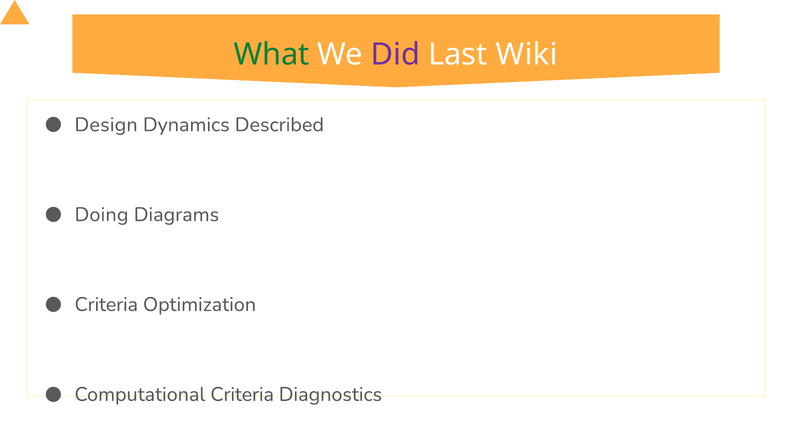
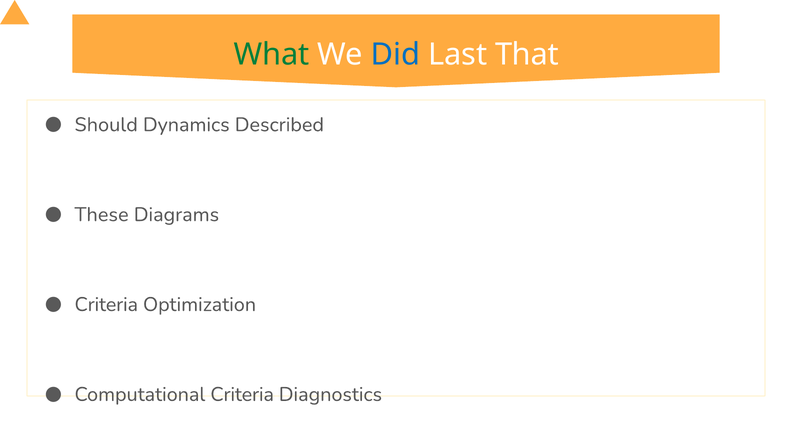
Did colour: purple -> blue (395, 55)
Wiki: Wiki -> That (527, 55)
Design: Design -> Should (106, 125)
Doing: Doing -> These (102, 214)
